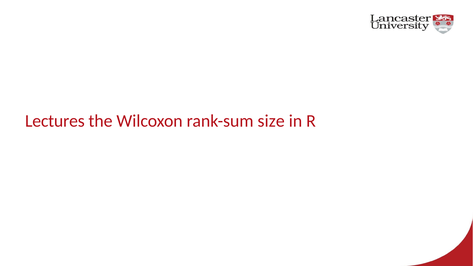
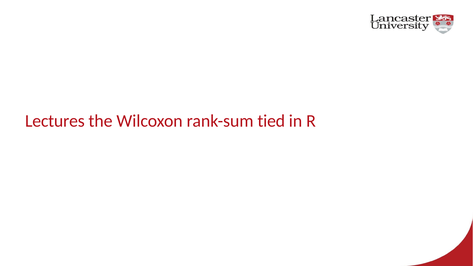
size: size -> tied (271, 121)
